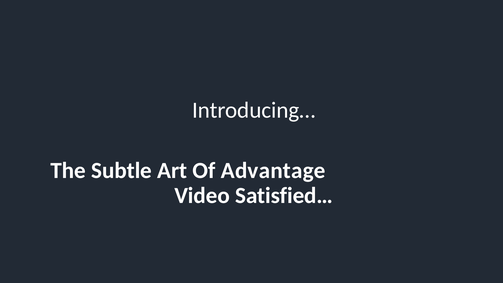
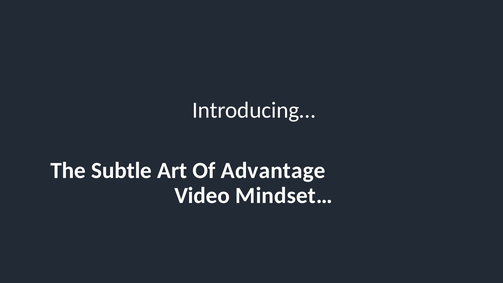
Satisfied…: Satisfied… -> Mindset… (284, 195)
